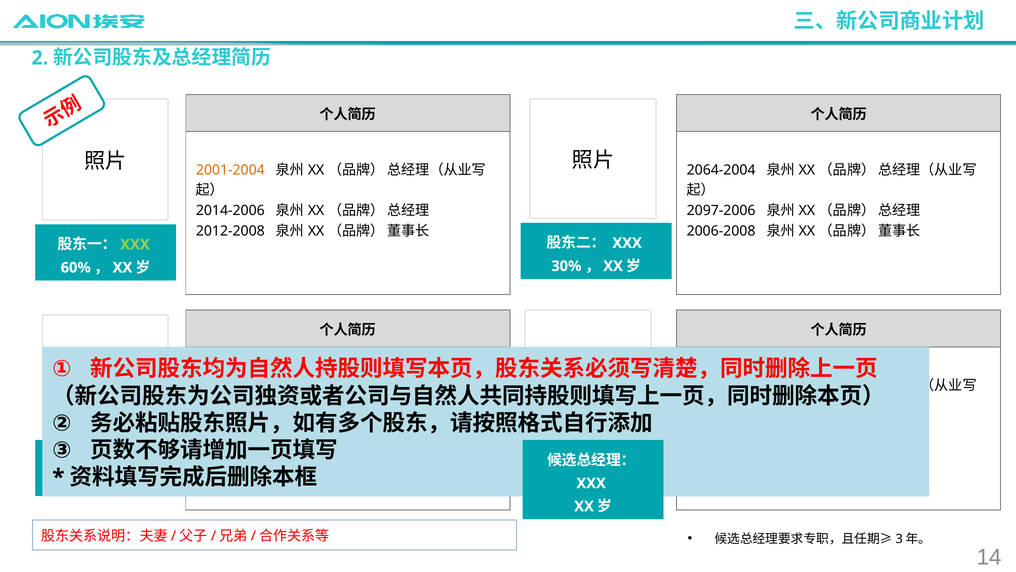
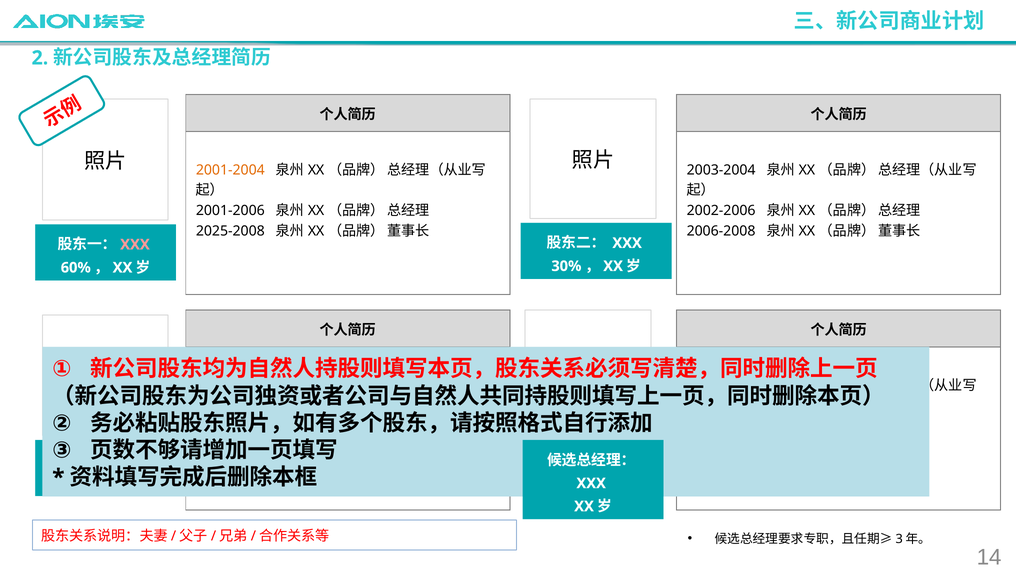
2064-2004: 2064-2004 -> 2003-2004 (721, 170)
2014-2006: 2014-2006 -> 2001-2006 (230, 210)
2097-2006: 2097-2006 -> 2002-2006 (721, 210)
2012-2008: 2012-2008 -> 2025-2008 (230, 231)
XXX colour: light green -> pink (135, 244)
